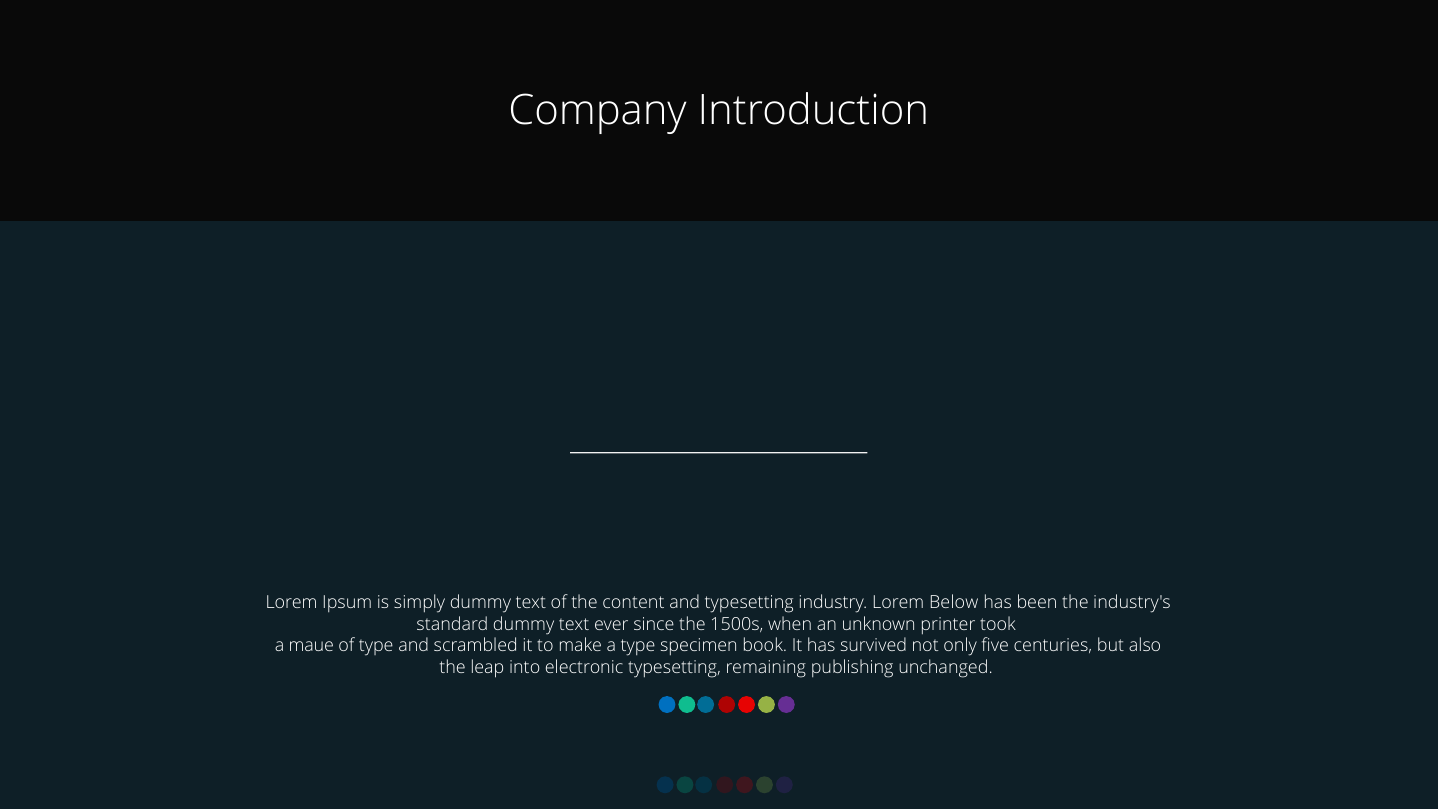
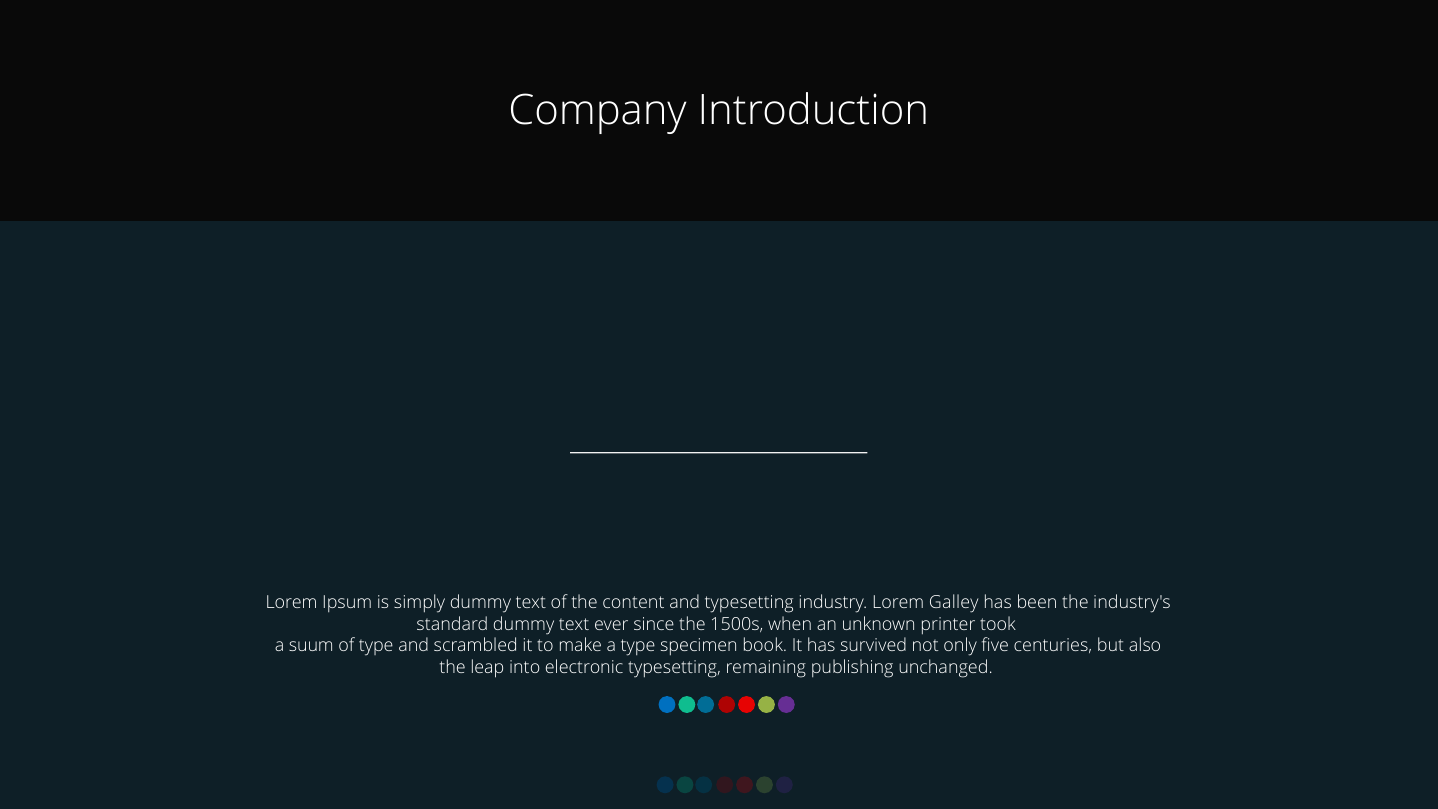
Below: Below -> Galley (954, 602)
maue: maue -> suum (311, 646)
